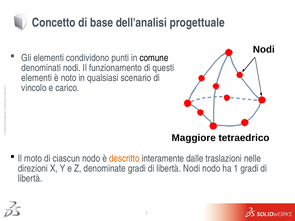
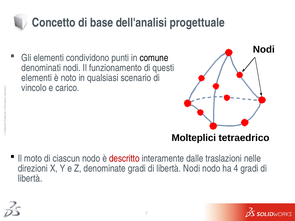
Maggiore: Maggiore -> Molteplici (194, 138)
descritto colour: orange -> red (124, 159)
1: 1 -> 4 (236, 169)
